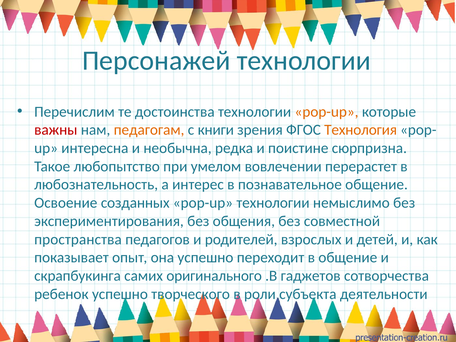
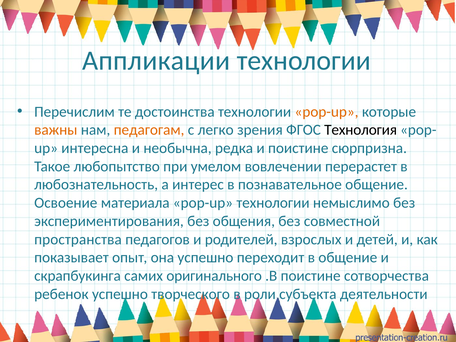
Персонажей: Персонажей -> Аппликации (156, 61)
важны colour: red -> orange (56, 130)
книги: книги -> легко (216, 130)
Технология colour: orange -> black (361, 130)
созданных: созданных -> материала (135, 203)
.В гаджетов: гаджетов -> поистине (311, 276)
